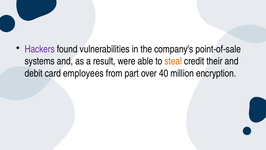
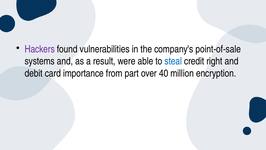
steal colour: orange -> blue (173, 61)
their: their -> right (214, 61)
employees: employees -> importance (83, 73)
